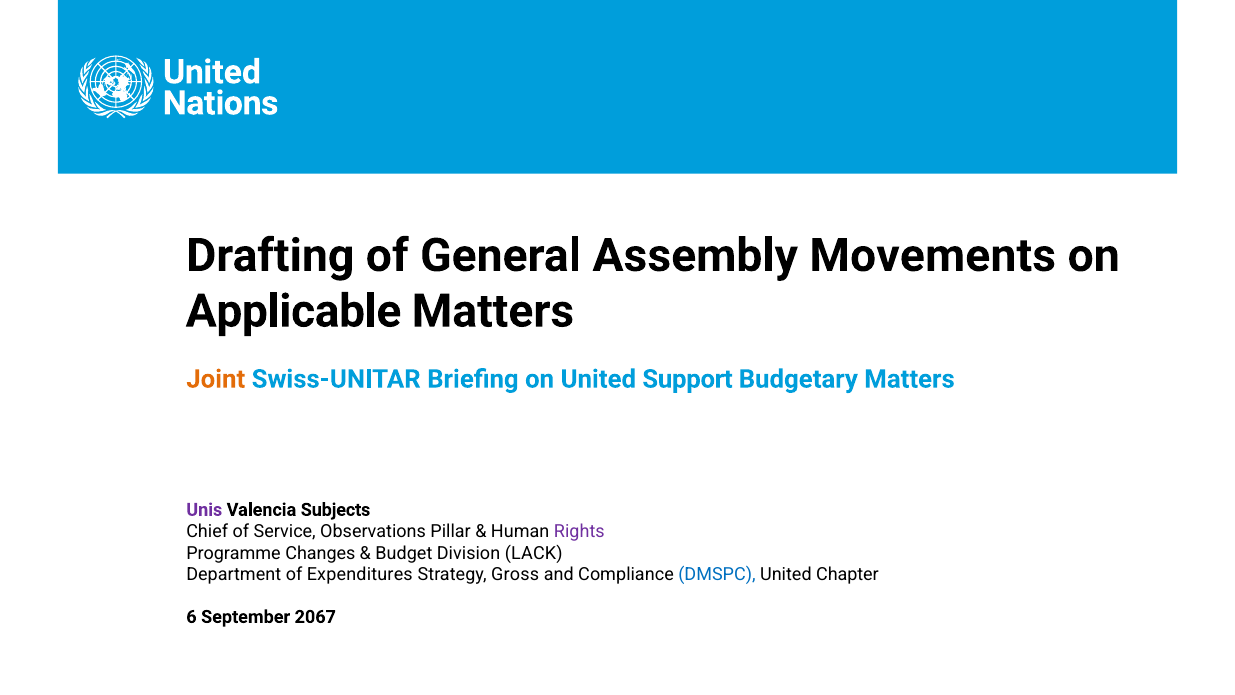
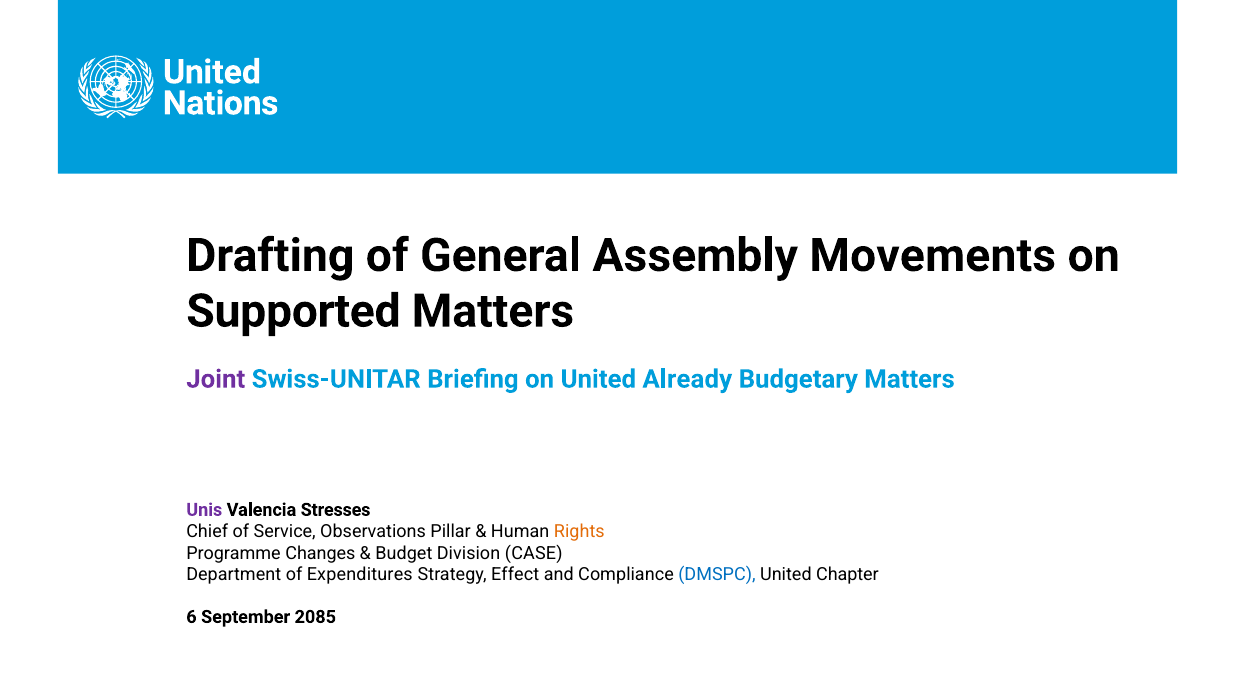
Applicable: Applicable -> Supported (293, 311)
Joint colour: orange -> purple (216, 379)
Support: Support -> Already (687, 379)
Subjects: Subjects -> Stresses (336, 510)
Rights colour: purple -> orange (579, 531)
LACK: LACK -> CASE (534, 553)
Gross: Gross -> Effect (515, 574)
2067: 2067 -> 2085 (315, 617)
